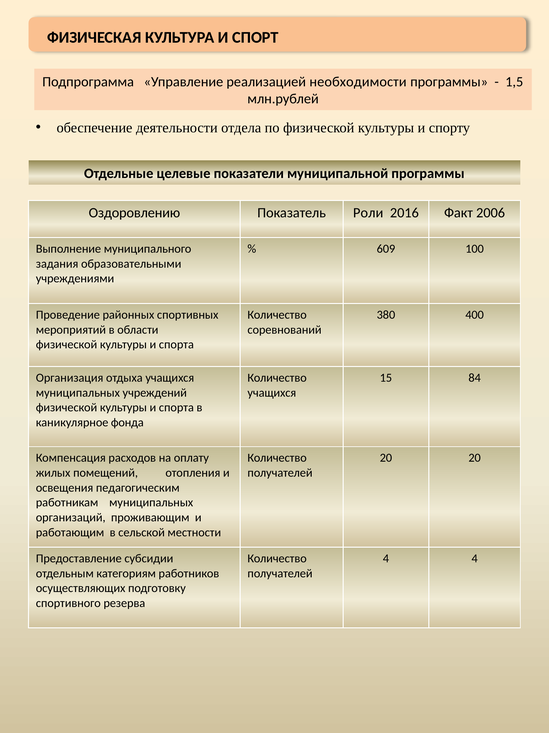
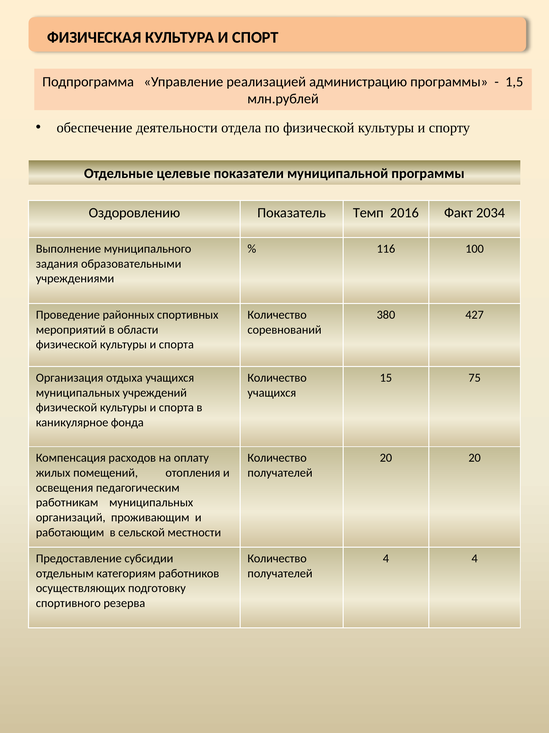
необходимости: необходимости -> администрацию (358, 82)
Роли: Роли -> Темп (368, 213)
2006: 2006 -> 2034 (491, 213)
609: 609 -> 116 (386, 248)
400: 400 -> 427 (475, 314)
84: 84 -> 75 (475, 377)
